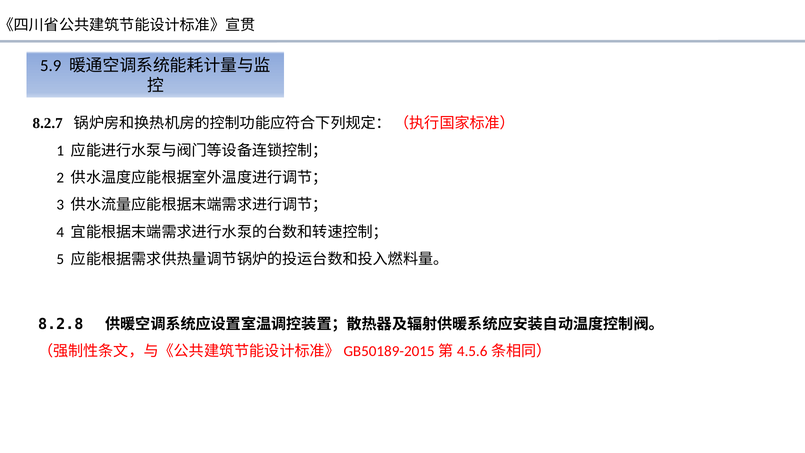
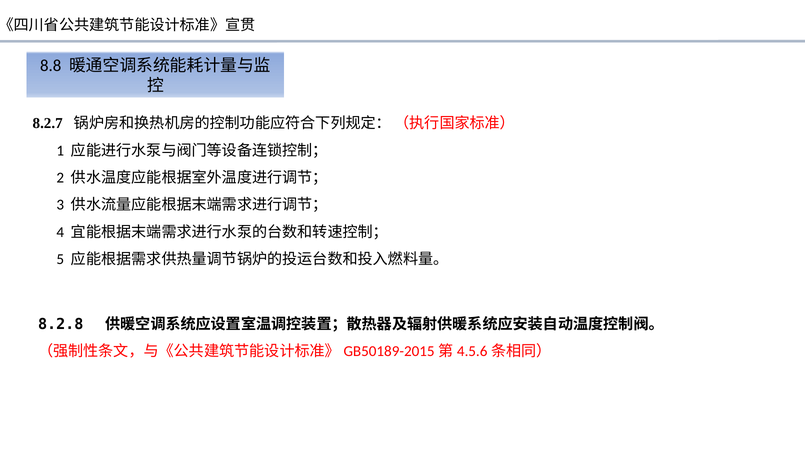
5.9: 5.9 -> 8.8 (51, 66)
